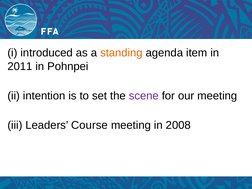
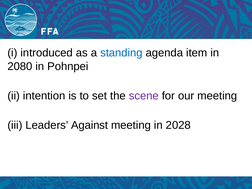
standing colour: orange -> blue (121, 53)
2011: 2011 -> 2080 (20, 66)
Course: Course -> Against (90, 125)
2008: 2008 -> 2028 (178, 125)
